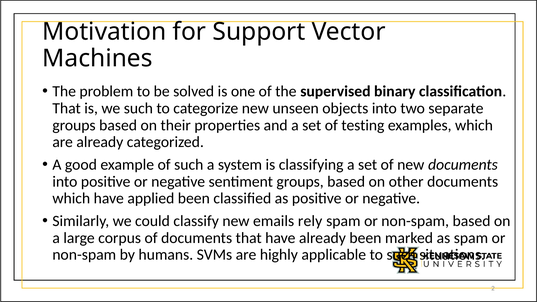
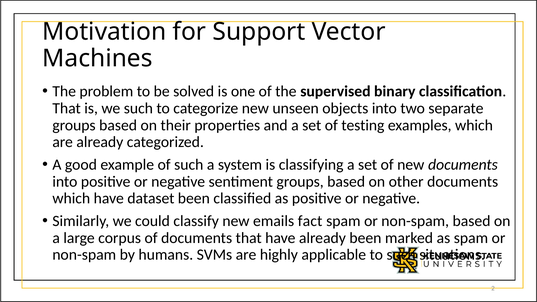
applied: applied -> dataset (151, 199)
rely: rely -> fact (310, 221)
